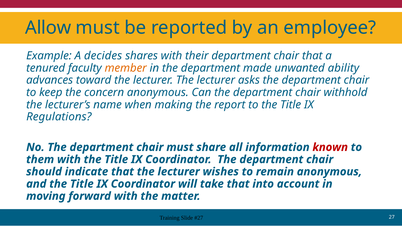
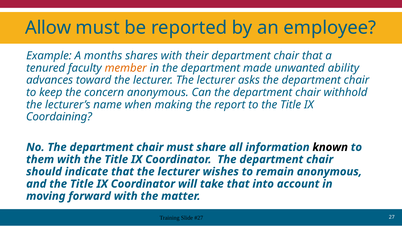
decides: decides -> months (103, 56)
Regulations: Regulations -> Coordaining (59, 117)
known colour: red -> black (330, 147)
